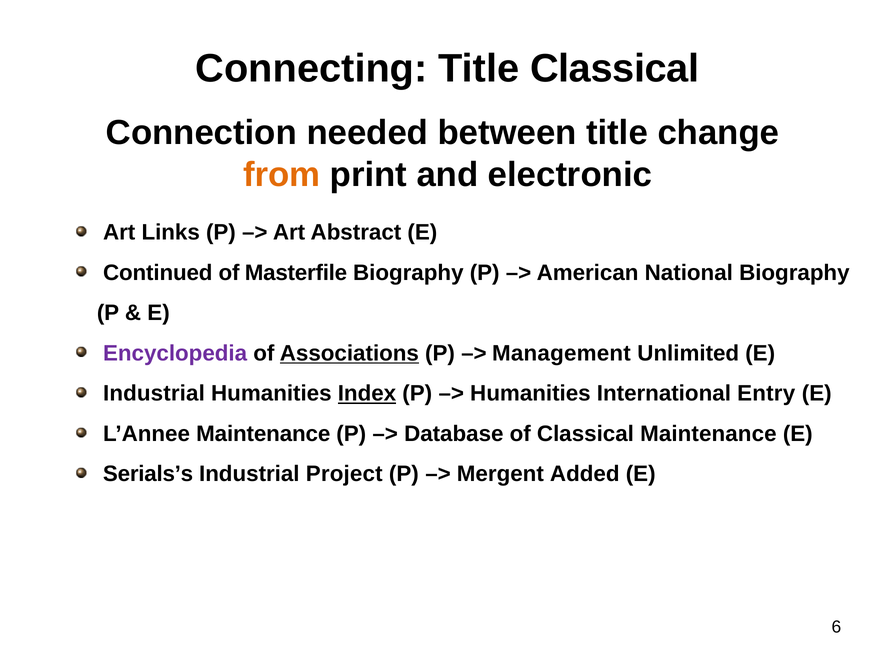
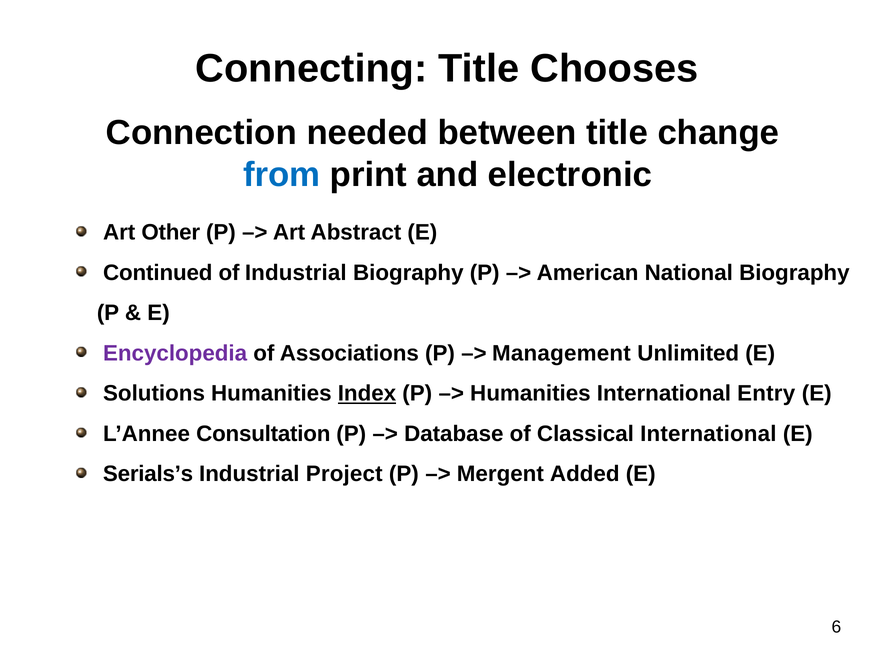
Title Classical: Classical -> Chooses (614, 69)
from colour: orange -> blue (282, 175)
Links: Links -> Other (171, 233)
of Masterfile: Masterfile -> Industrial (296, 273)
Associations underline: present -> none (349, 353)
Industrial: Industrial -> Solutions (154, 394)
L’Annee Maintenance: Maintenance -> Consultation (263, 434)
Classical Maintenance: Maintenance -> International (708, 434)
